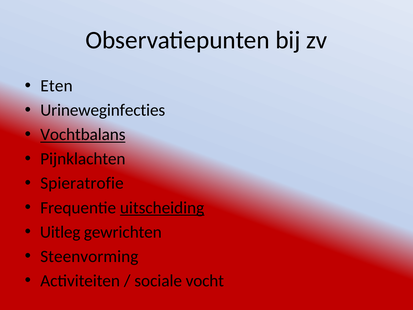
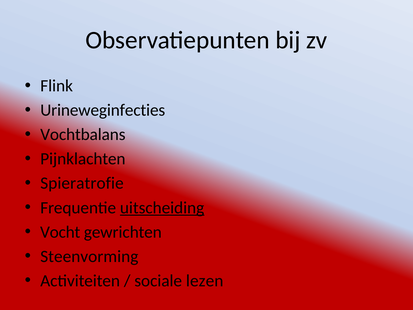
Eten: Eten -> Flink (57, 86)
Vochtbalans underline: present -> none (83, 135)
Uitleg: Uitleg -> Vocht (60, 232)
vocht: vocht -> lezen (205, 280)
